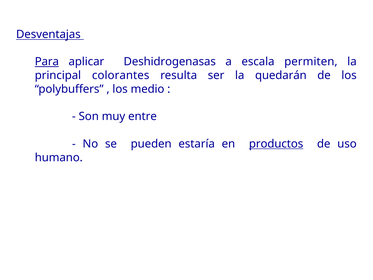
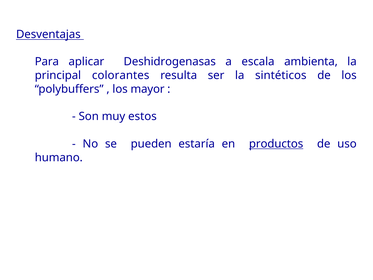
Para underline: present -> none (47, 62)
permiten: permiten -> ambienta (311, 62)
quedarán: quedarán -> sintéticos (281, 75)
medio: medio -> mayor (148, 89)
entre: entre -> estos (142, 116)
